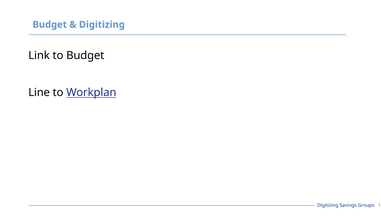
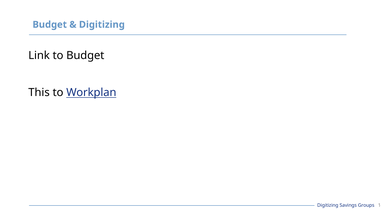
Line: Line -> This (39, 93)
